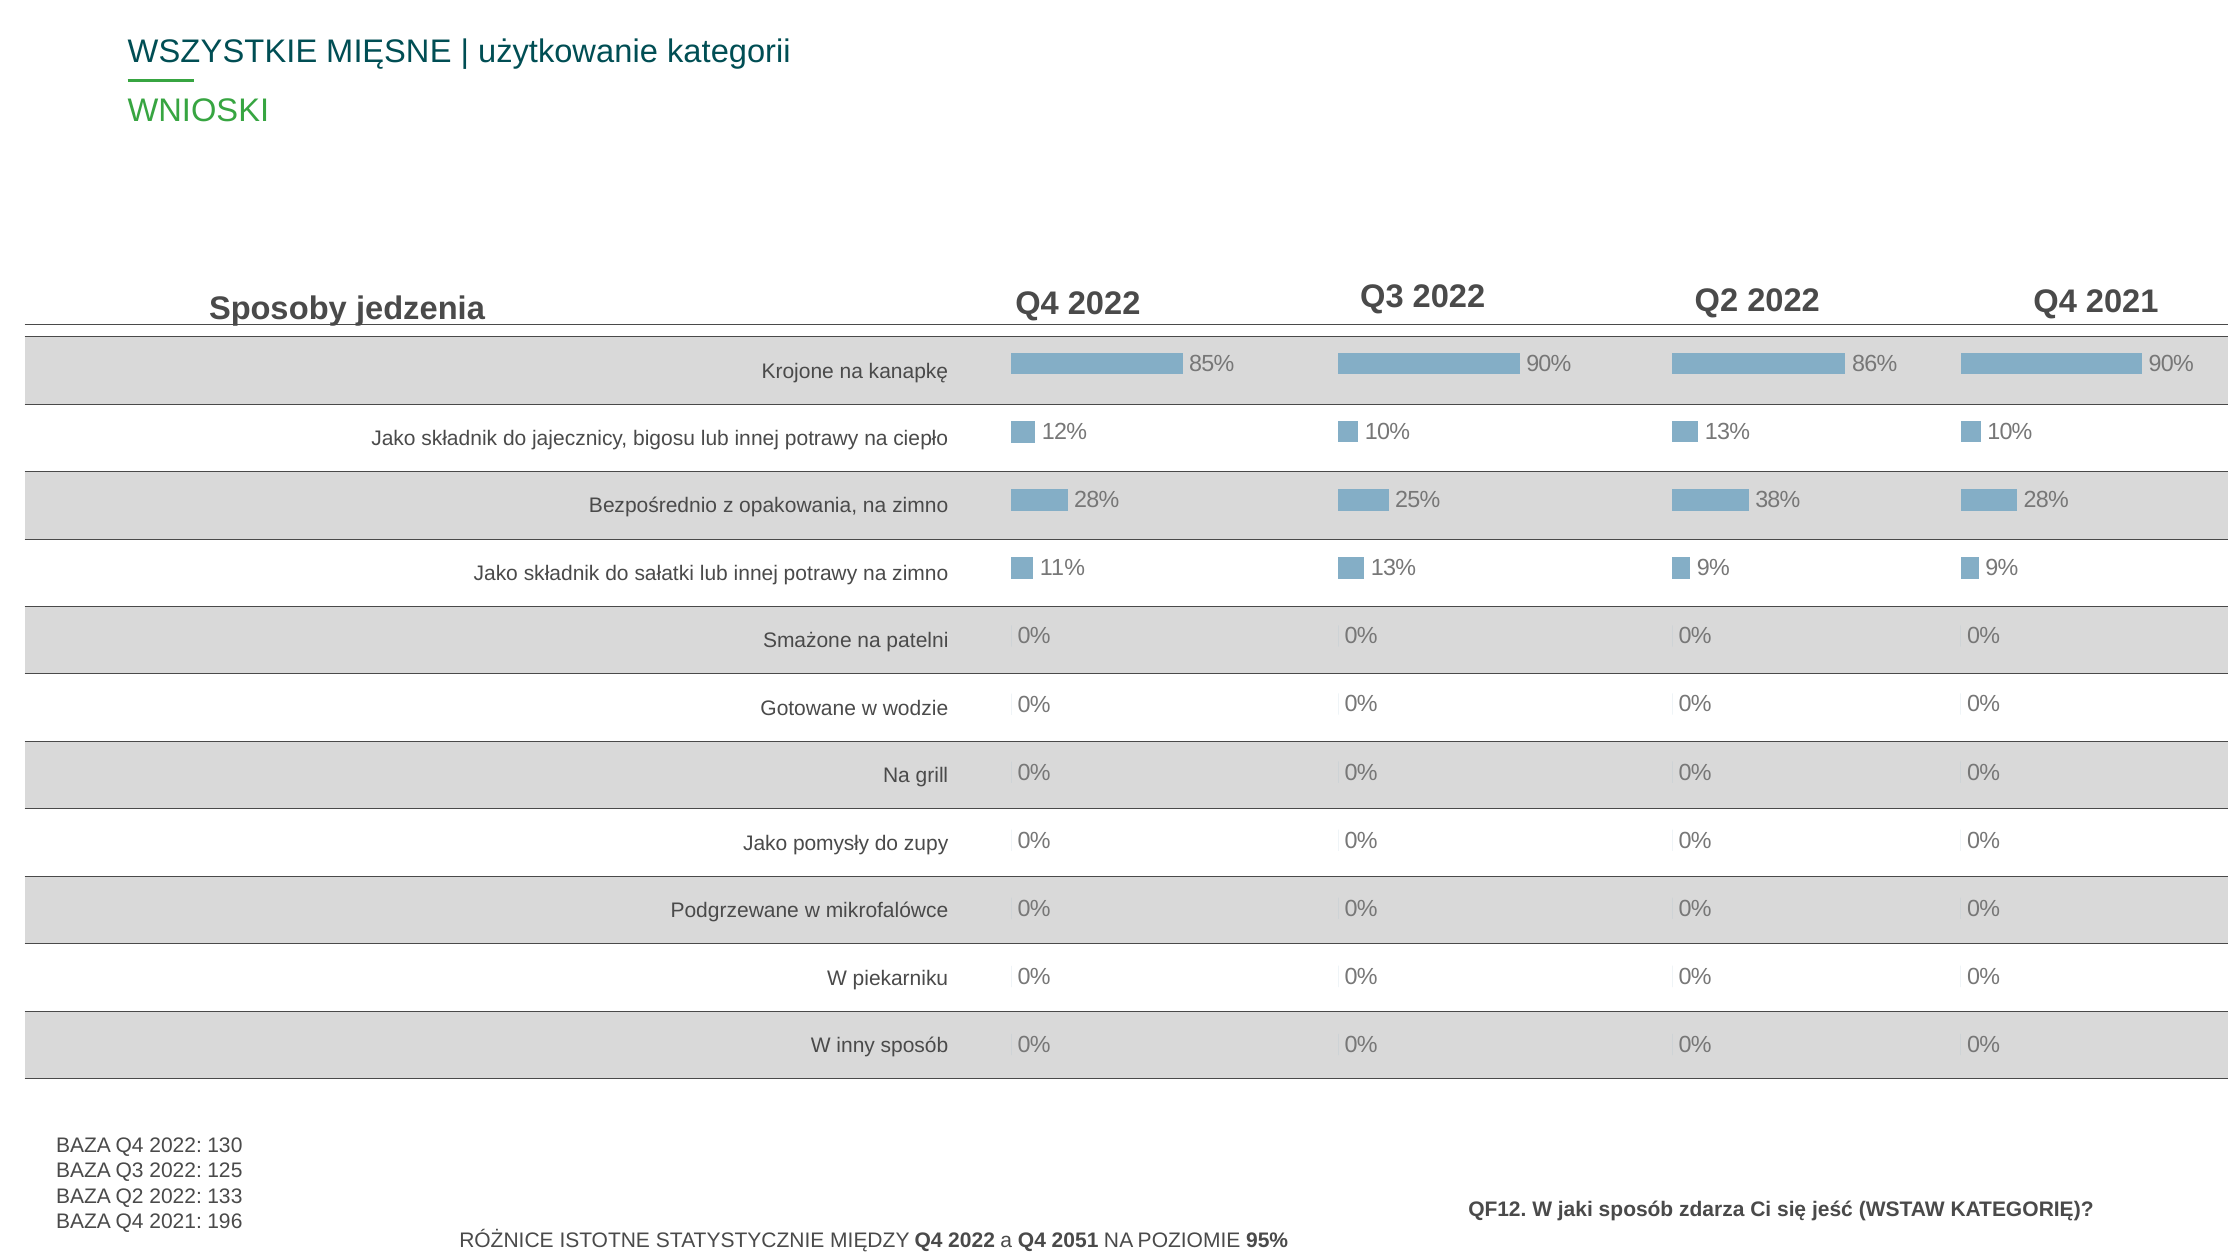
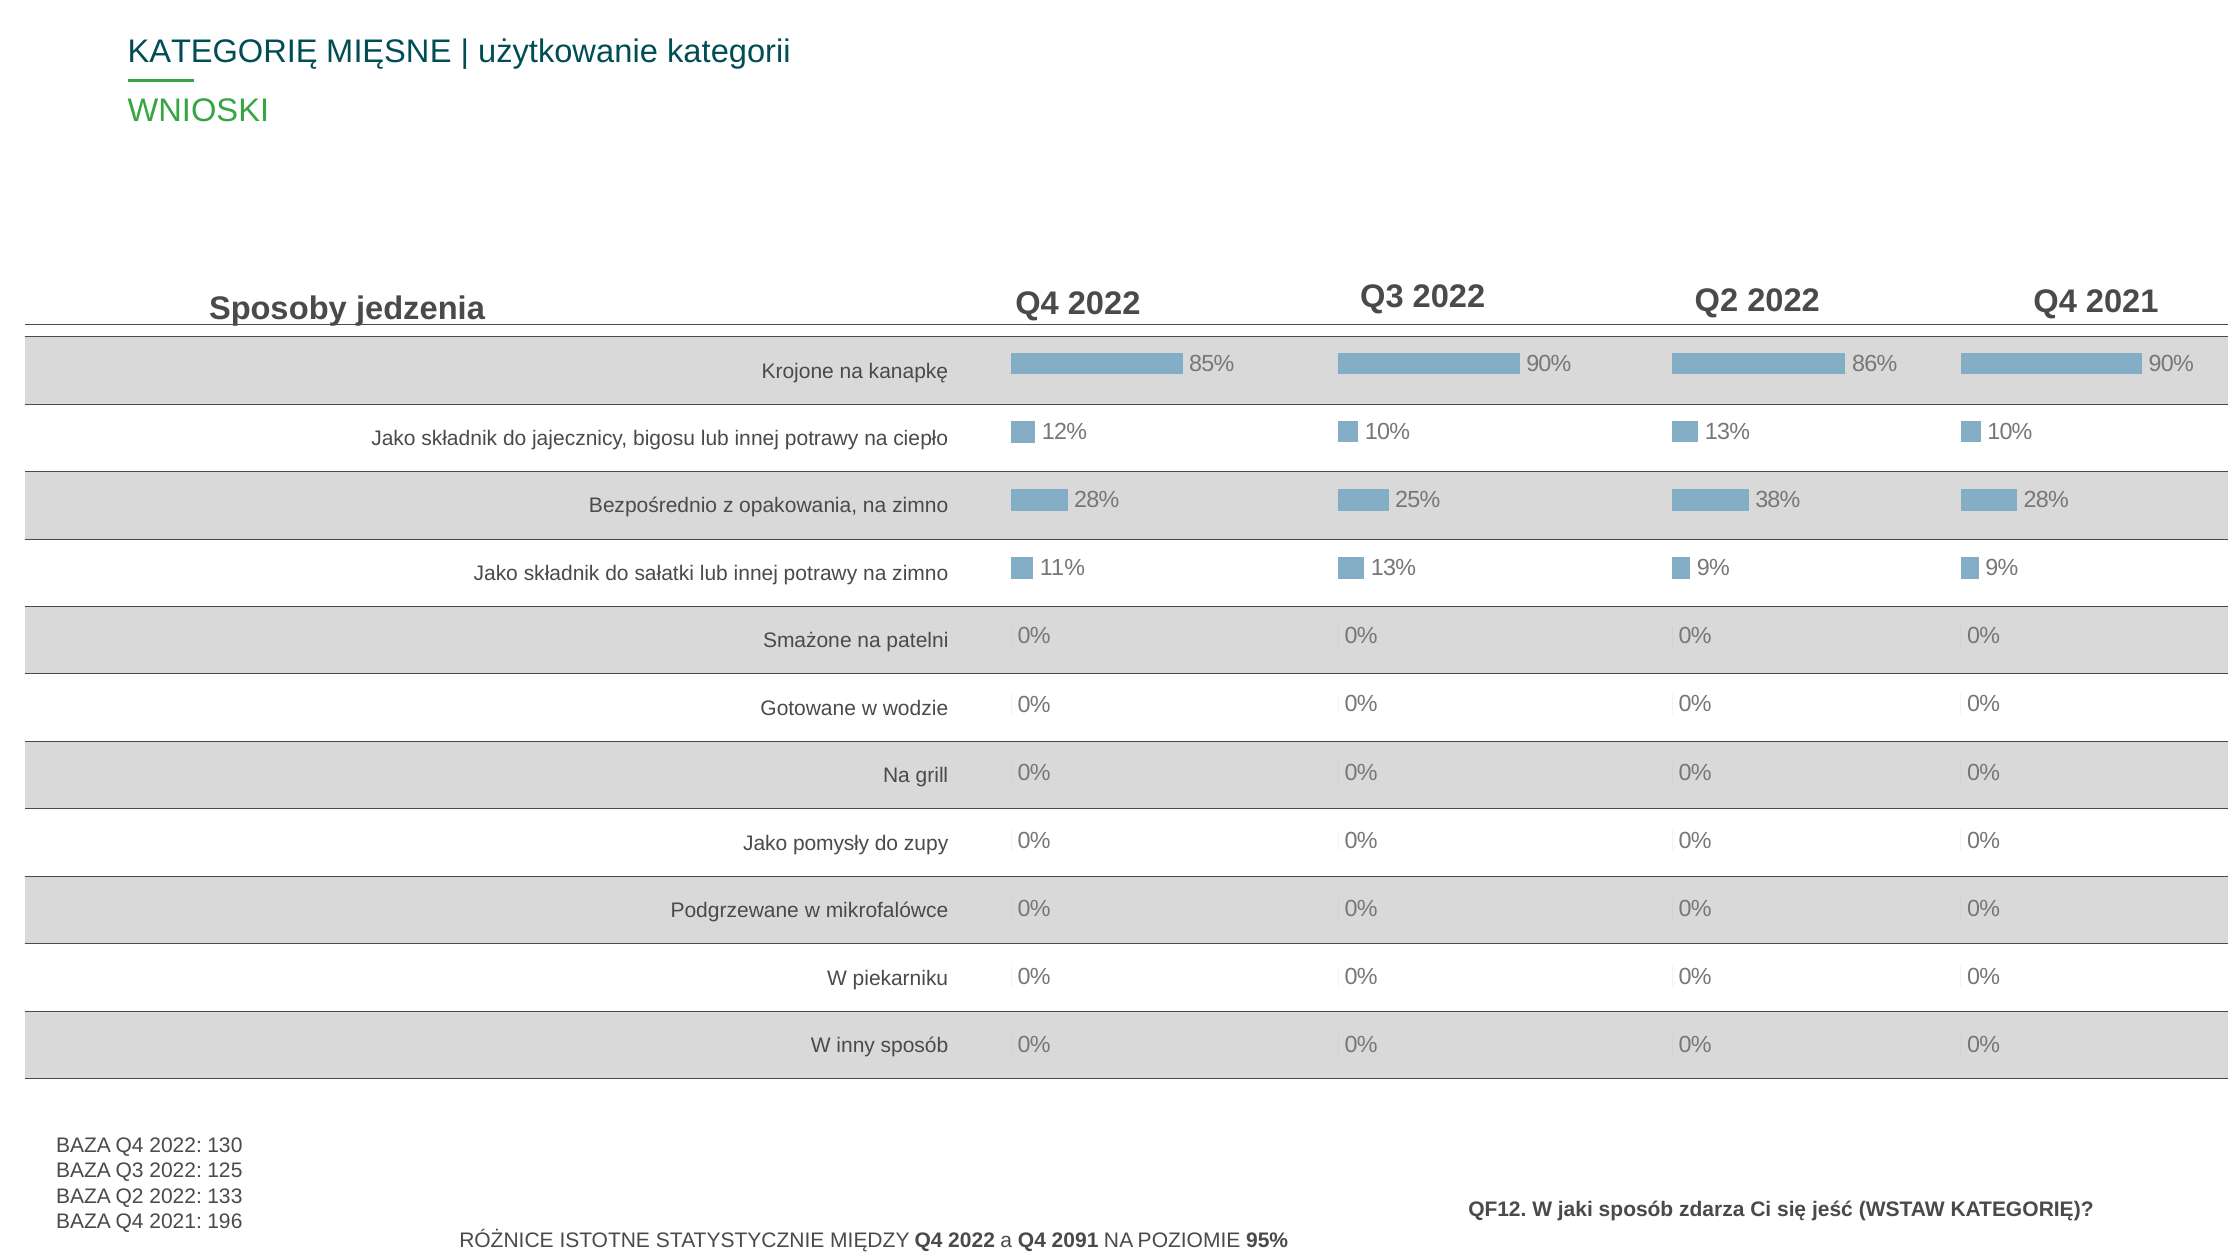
WSZYSTKIE: WSZYSTKIE -> KATEGORIĘ (223, 52)
2051: 2051 -> 2091 (1075, 1241)
